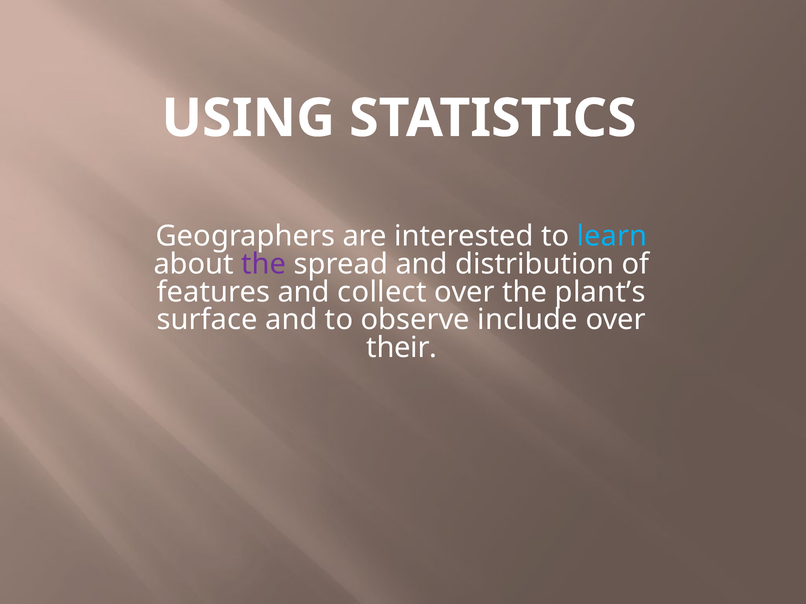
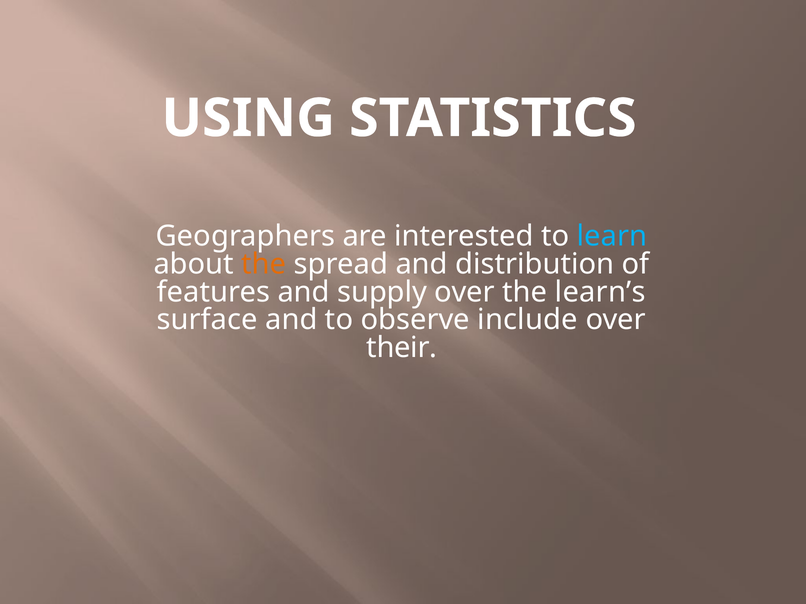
the colour: purple -> orange (264, 264)
collect: collect -> supply (382, 292)
plant’s: plant’s -> learn’s (600, 292)
